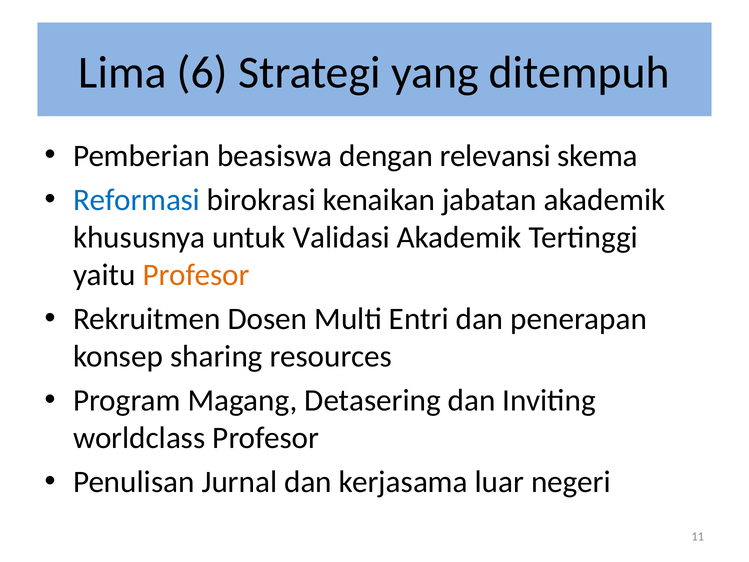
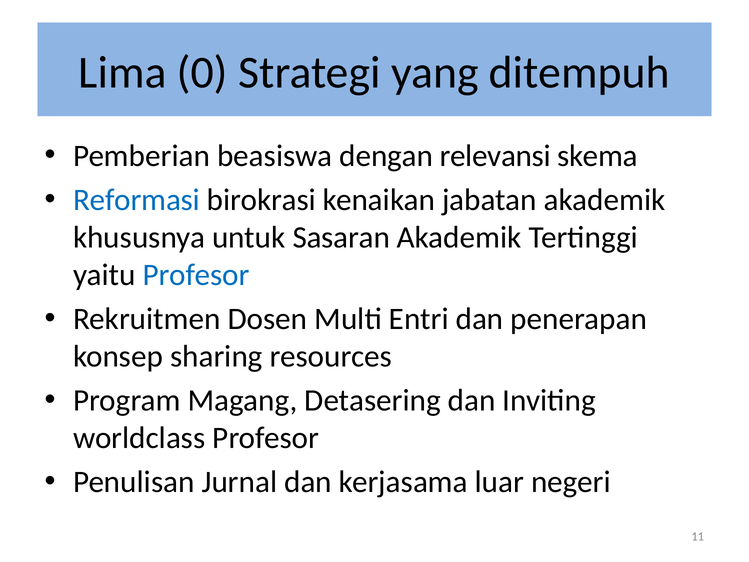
6: 6 -> 0 (202, 73)
Validasi: Validasi -> Sasaran (341, 237)
Profesor colour: orange -> blue (196, 275)
